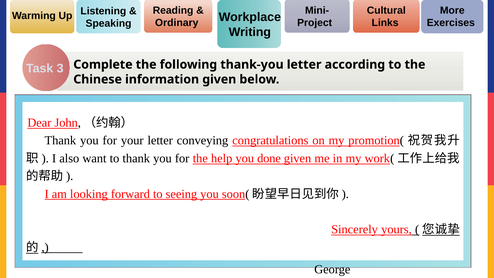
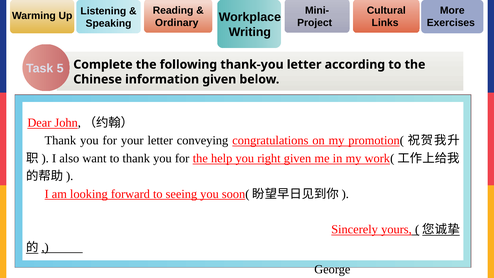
3: 3 -> 5 (60, 68)
done: done -> right (269, 158)
